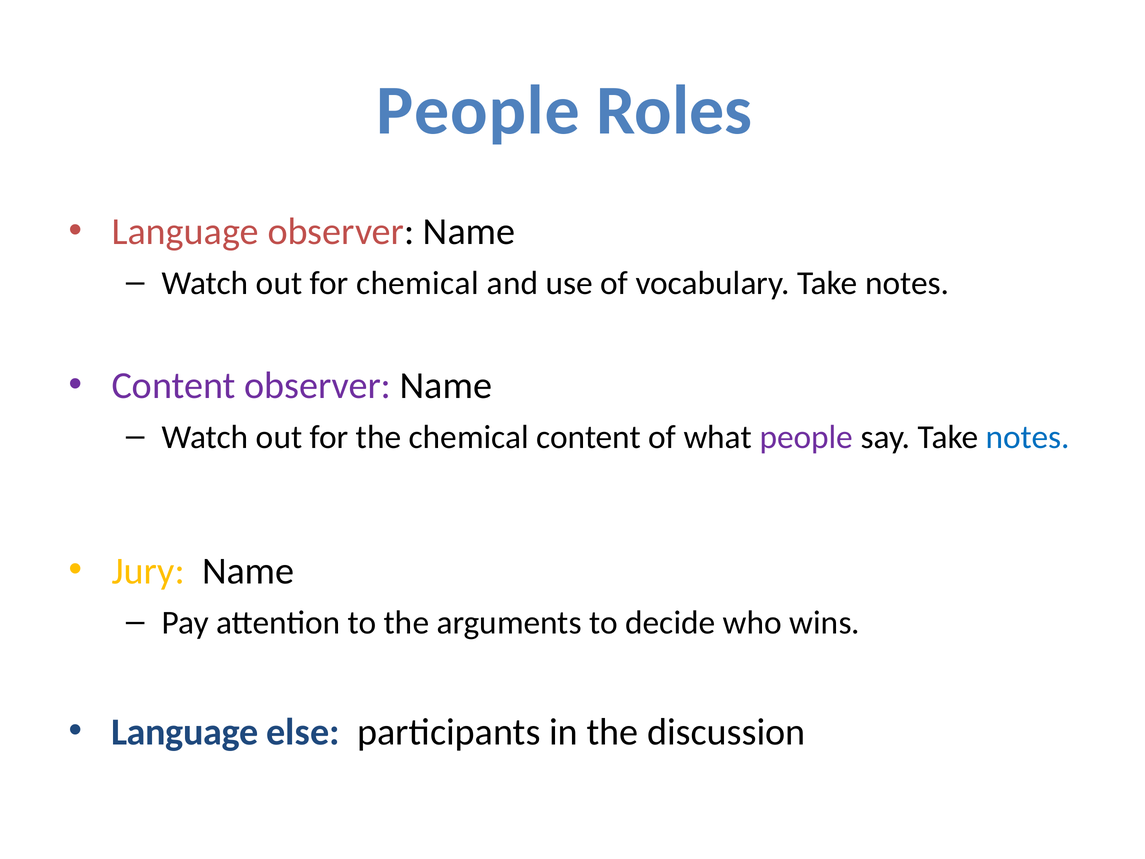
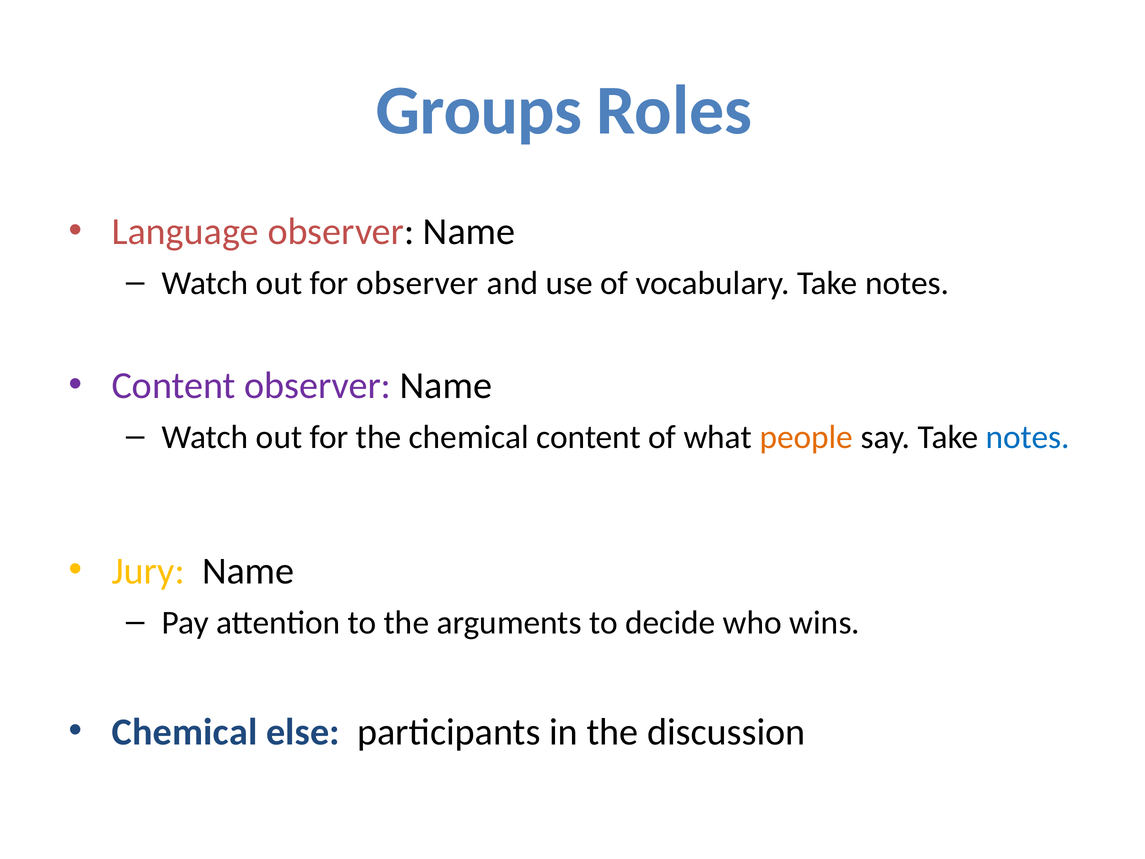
People: People -> Groups (479, 111)
for chemical: chemical -> observer (417, 283)
people colour: purple -> orange (806, 437)
Language: Language -> Chemical (185, 732)
